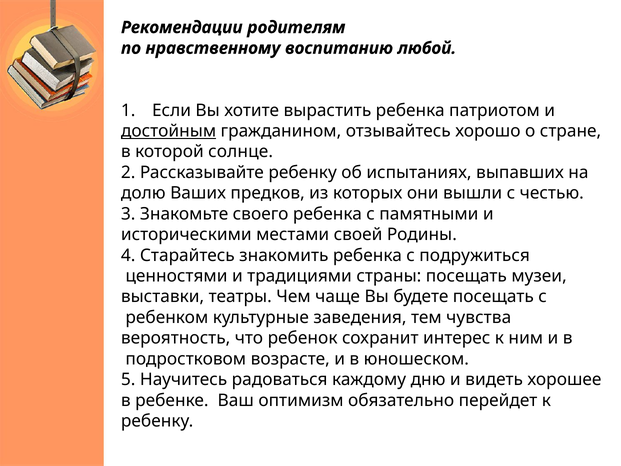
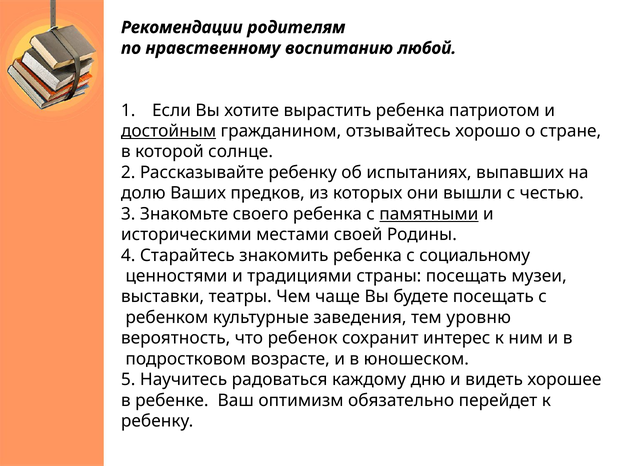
памятными underline: none -> present (429, 214)
подружиться: подружиться -> социальному (475, 255)
чувства: чувства -> уровню (479, 317)
